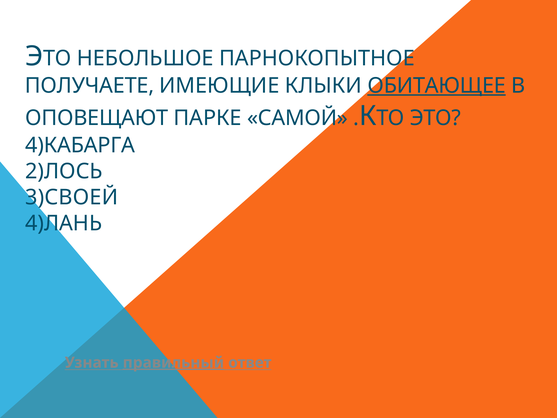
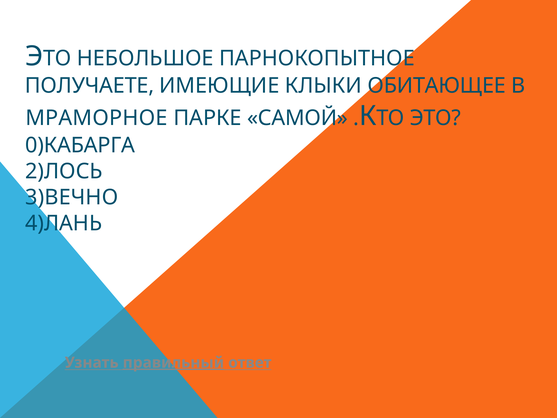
ОБИТАЮЩЕЕ underline: present -> none (437, 86)
ОПОВЕЩАЮТ: ОПОВЕЩАЮТ -> МРАМОРНОЕ (96, 118)
4)КАБАРГА: 4)КАБАРГА -> 0)КАБАРГА (80, 145)
3)СВОЕЙ: 3)СВОЕЙ -> 3)ВЕЧНО (72, 197)
